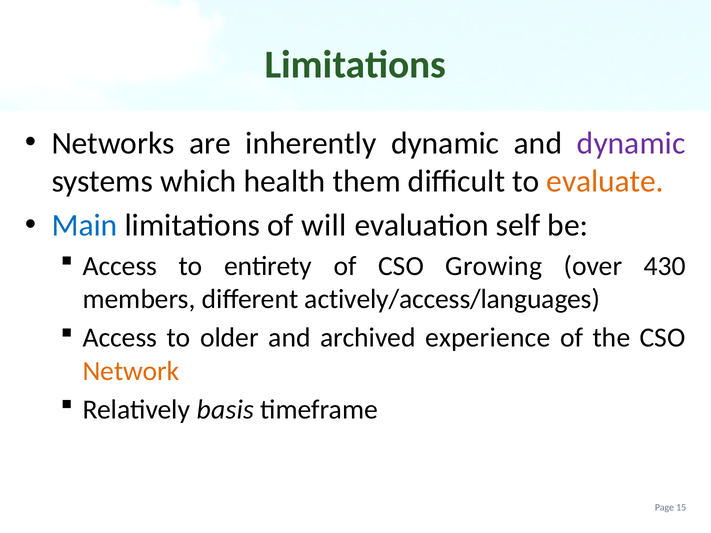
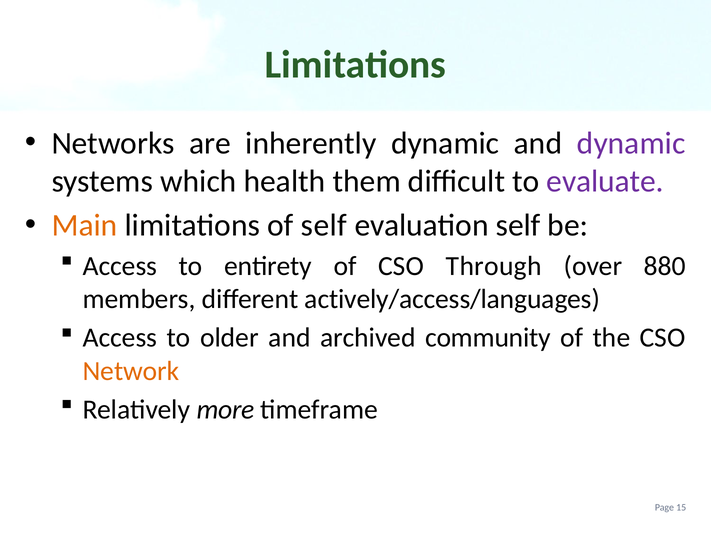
evaluate colour: orange -> purple (605, 181)
Main colour: blue -> orange (85, 225)
of will: will -> self (324, 225)
Growing: Growing -> Through (494, 266)
430: 430 -> 880 (665, 266)
experience: experience -> community (488, 338)
basis: basis -> more (225, 410)
